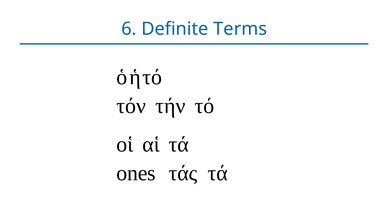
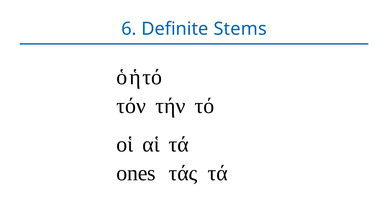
Terms: Terms -> Stems (240, 29)
